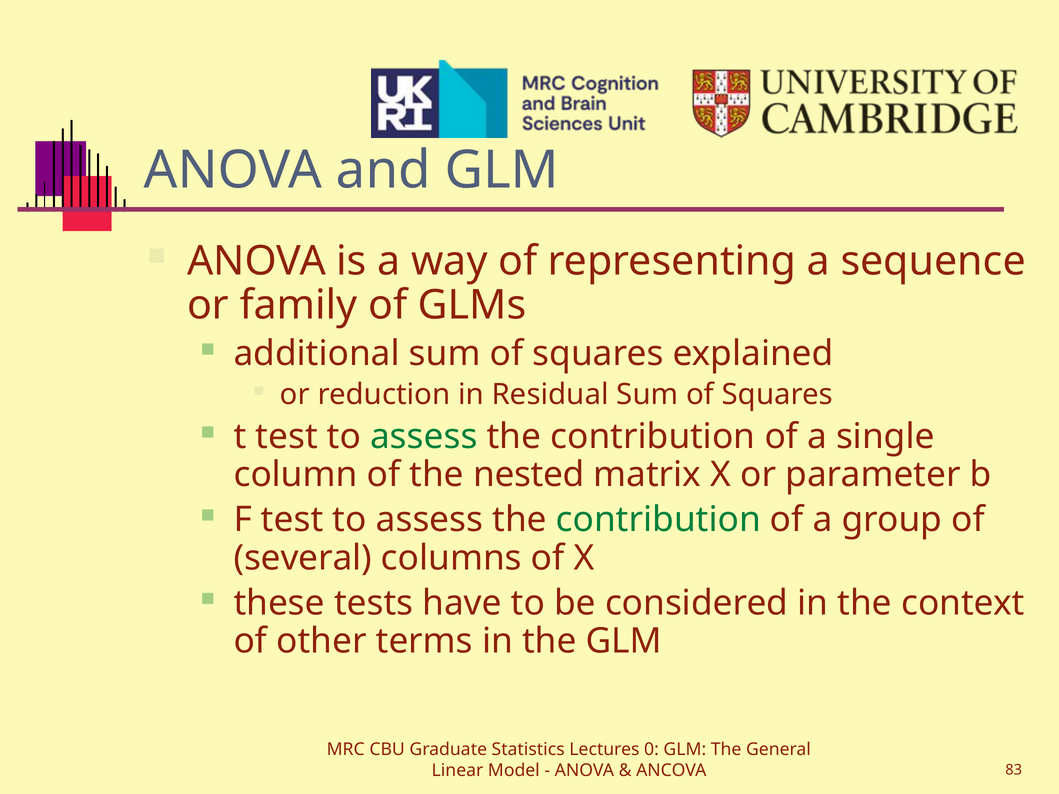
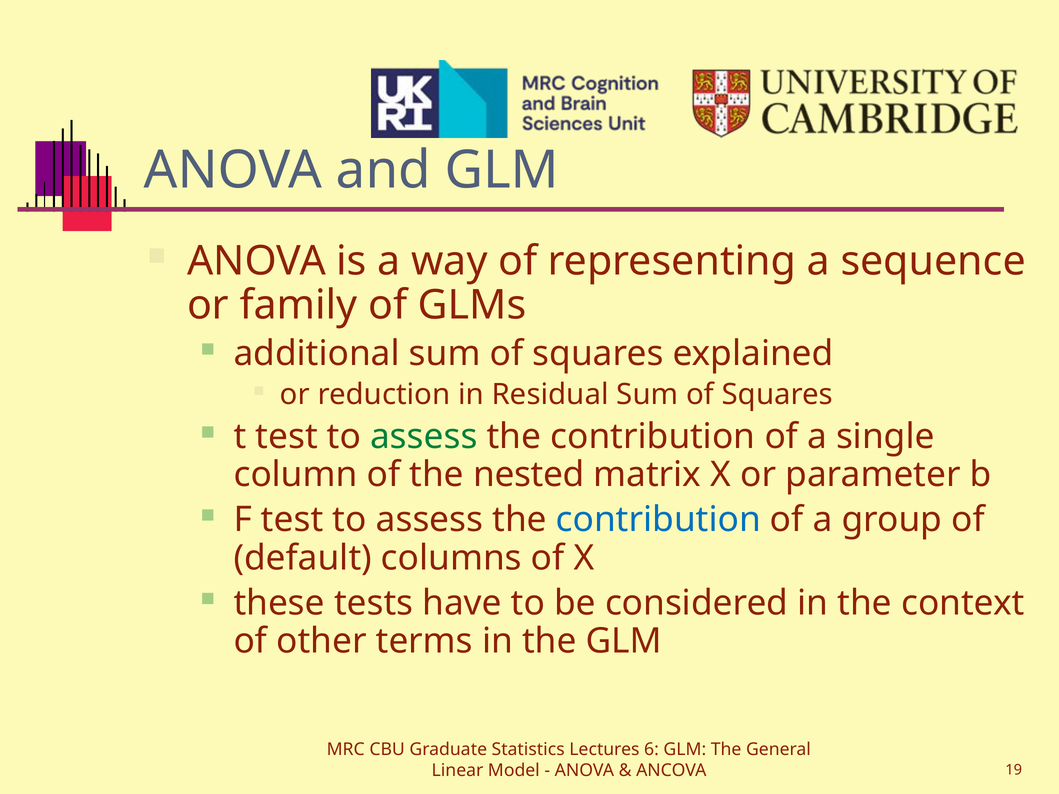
contribution colour: green -> blue (658, 520)
several: several -> default (303, 558)
0: 0 -> 6 (651, 750)
83: 83 -> 19 (1014, 770)
